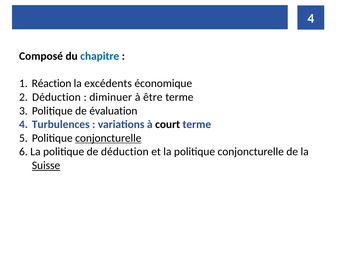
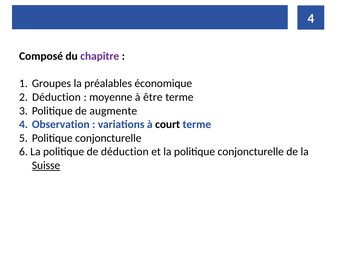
chapitre colour: blue -> purple (100, 56)
Réaction: Réaction -> Groupes (51, 83)
excédents: excédents -> préalables (108, 83)
diminuer: diminuer -> moyenne (111, 97)
évaluation: évaluation -> augmente (113, 111)
Turbulences: Turbulences -> Observation (61, 124)
conjoncturelle underline: present -> none (108, 138)
